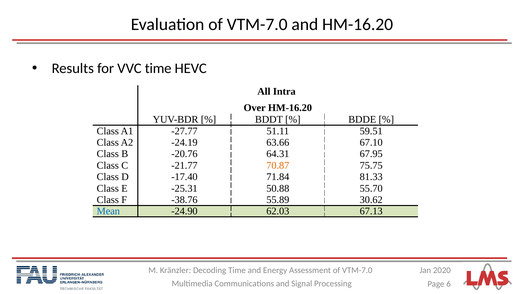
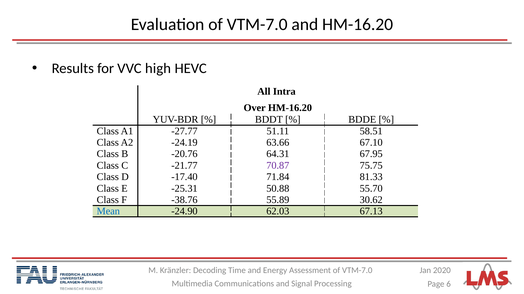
VVC time: time -> high (158, 69)
59.51: 59.51 -> 58.51 (371, 131)
70.87 colour: orange -> purple (278, 166)
